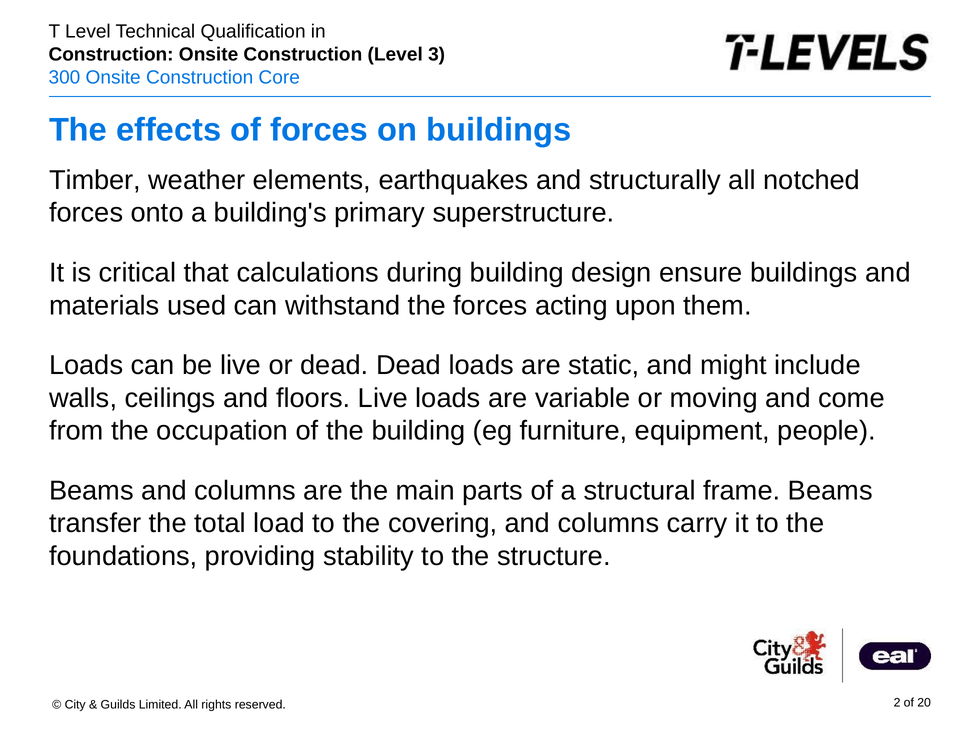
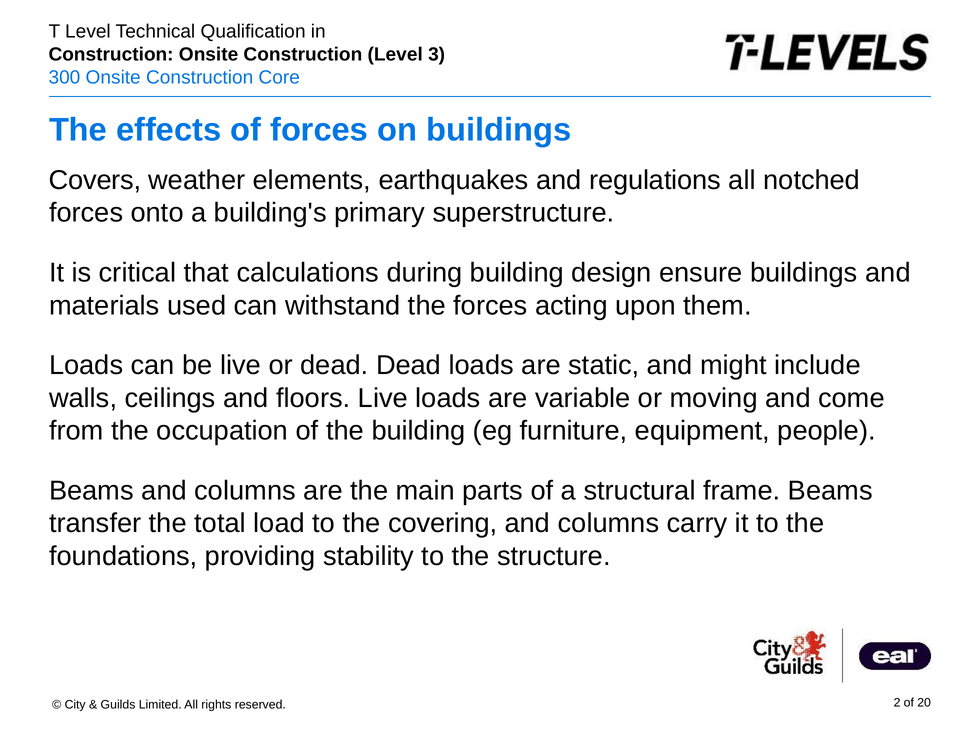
Timber: Timber -> Covers (95, 180)
structurally: structurally -> regulations (655, 180)
